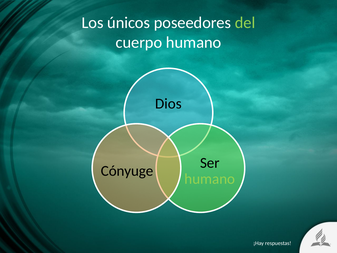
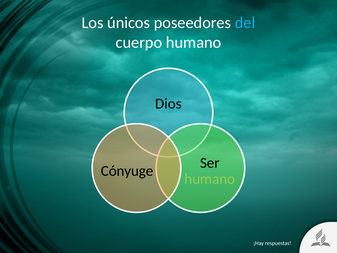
del colour: light green -> light blue (245, 23)
